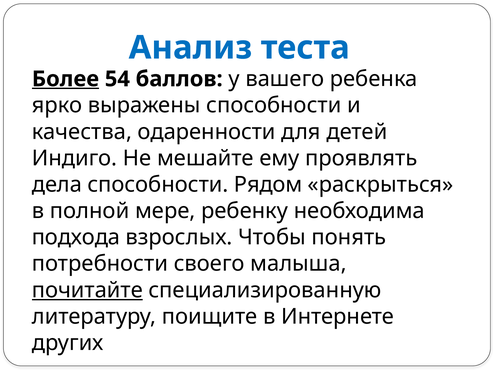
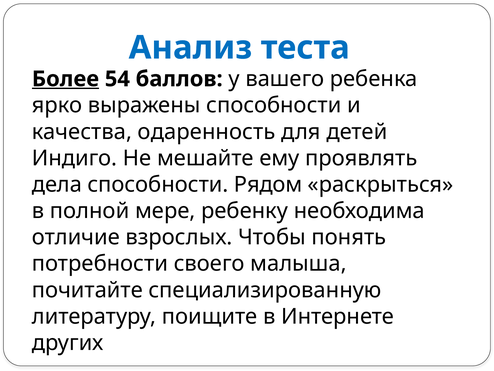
одаренности: одаренности -> одаренность (207, 132)
подхода: подхода -> отличие (76, 237)
почитайте underline: present -> none (87, 290)
